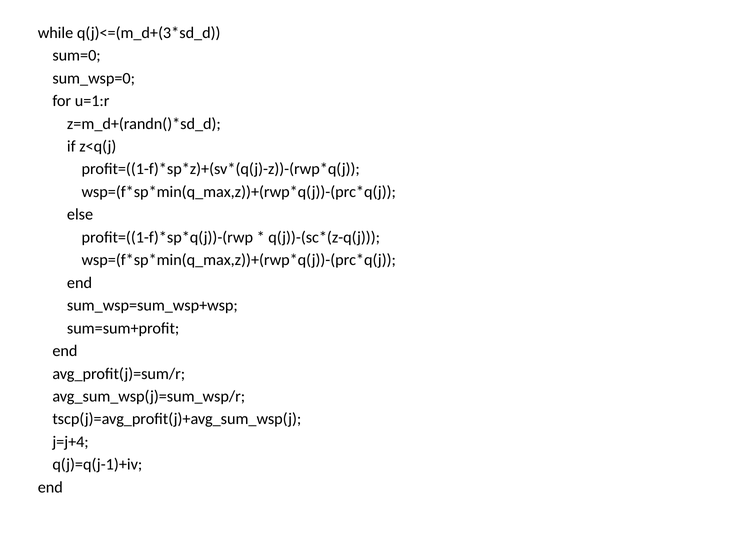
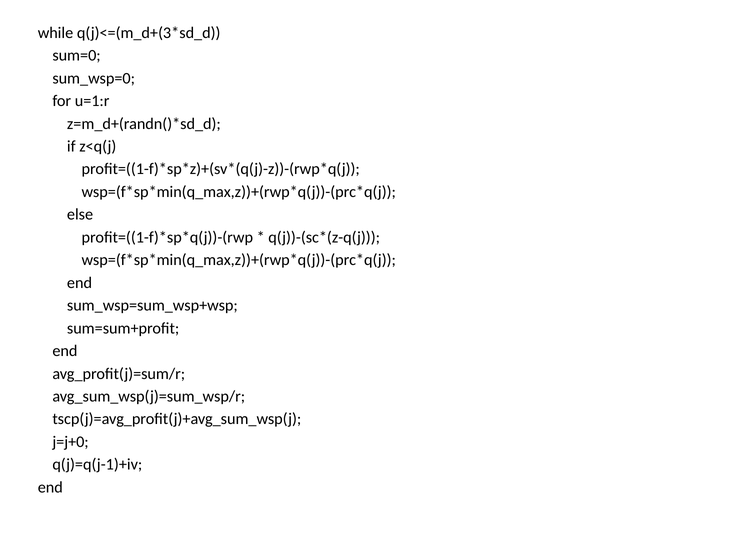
j=j+4: j=j+4 -> j=j+0 (71, 442)
